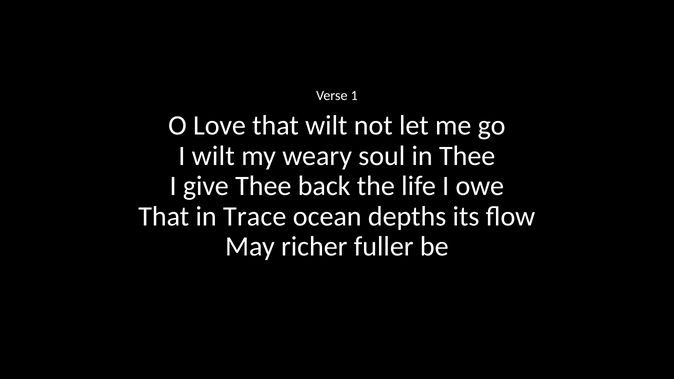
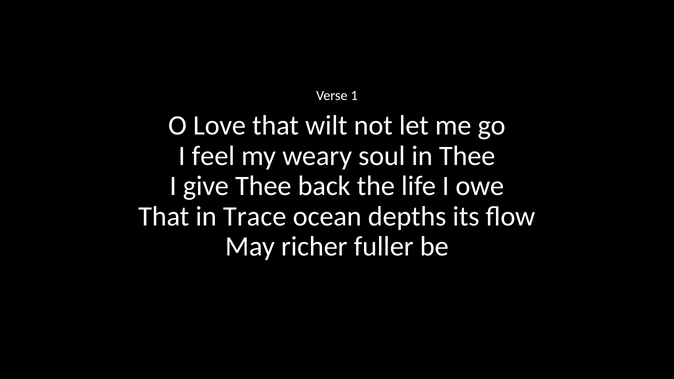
I wilt: wilt -> feel (213, 156)
